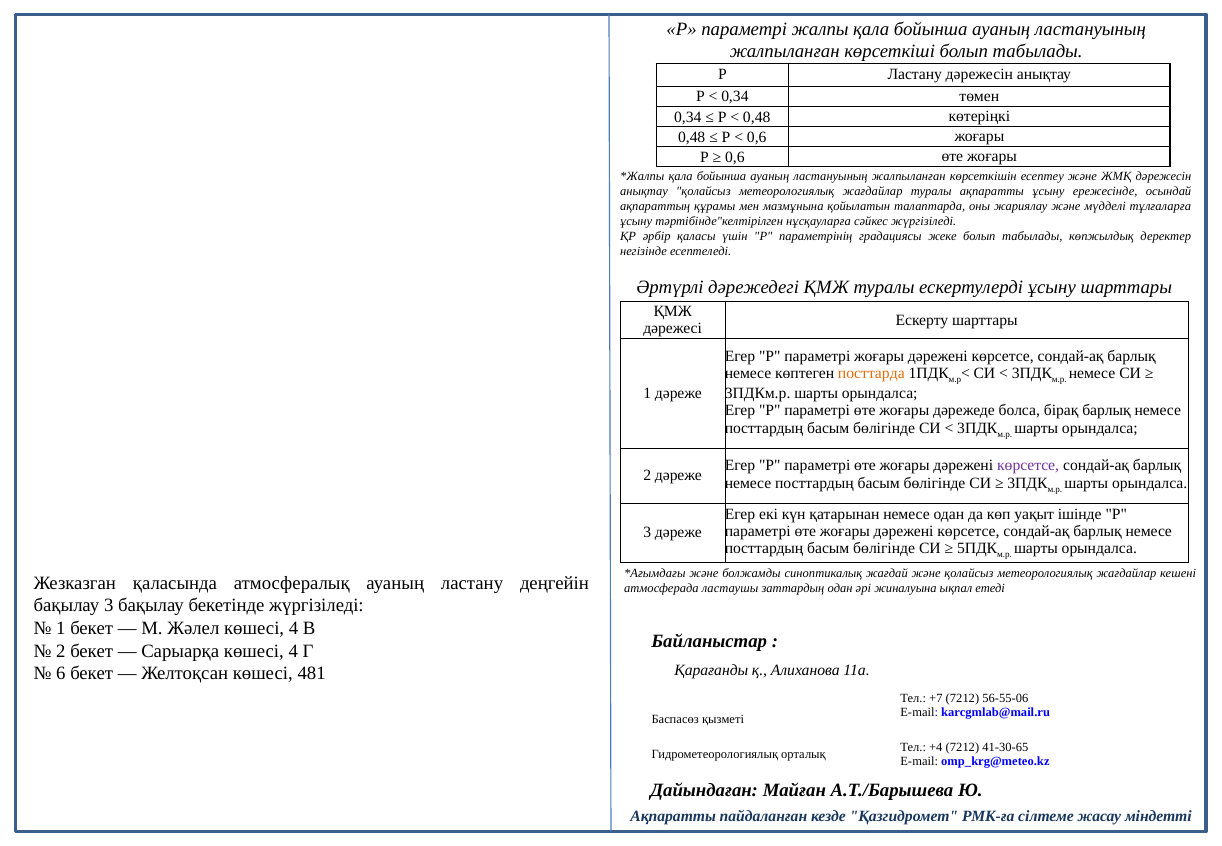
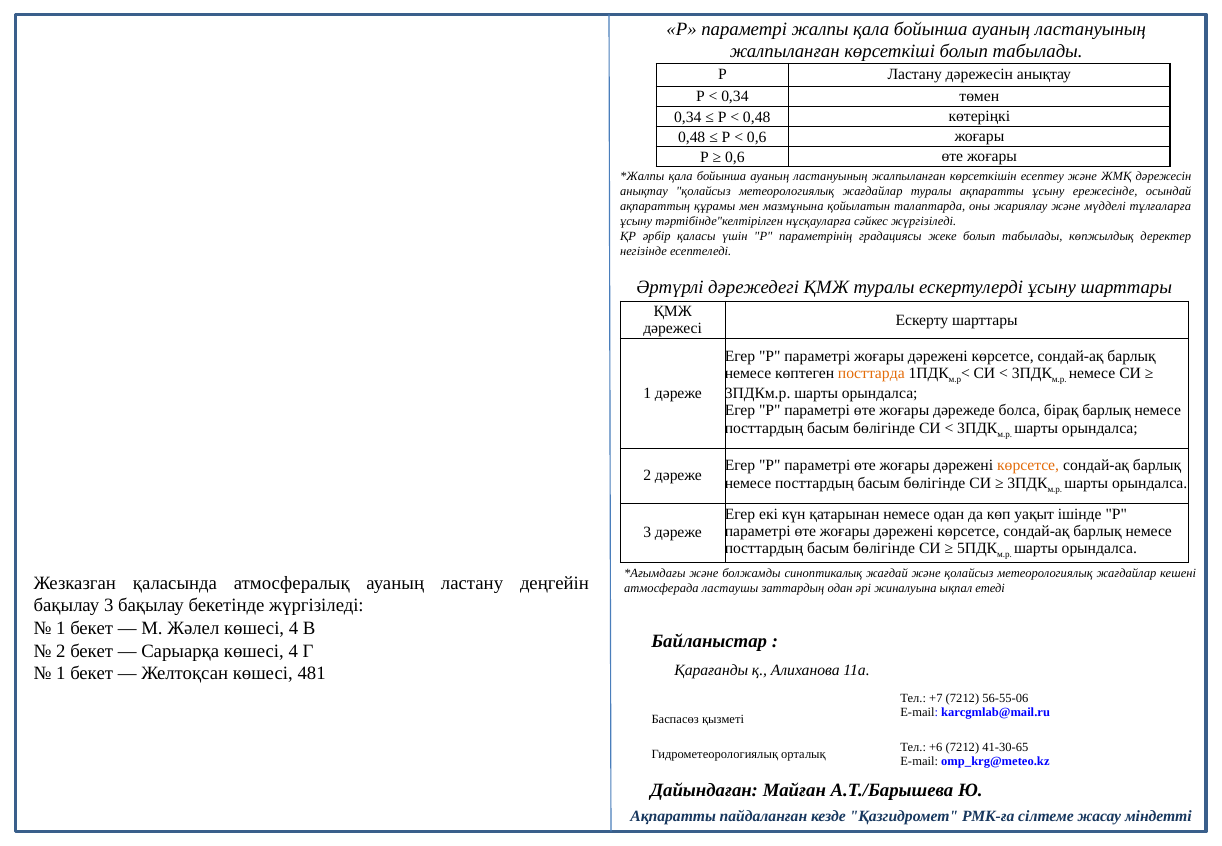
көрсетсе colour: purple -> orange (1028, 466)
6: 6 -> 1 (61, 673)
+4: +4 -> +6 (936, 747)
